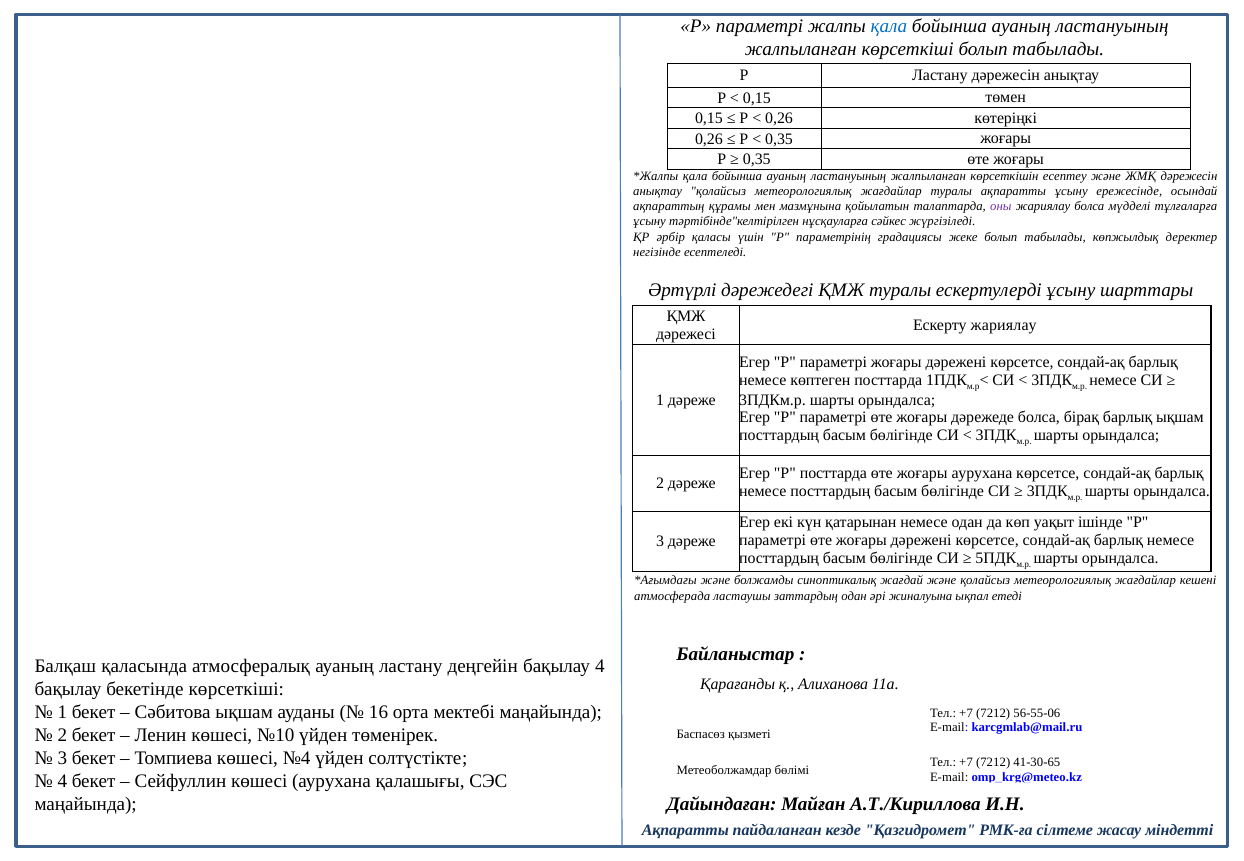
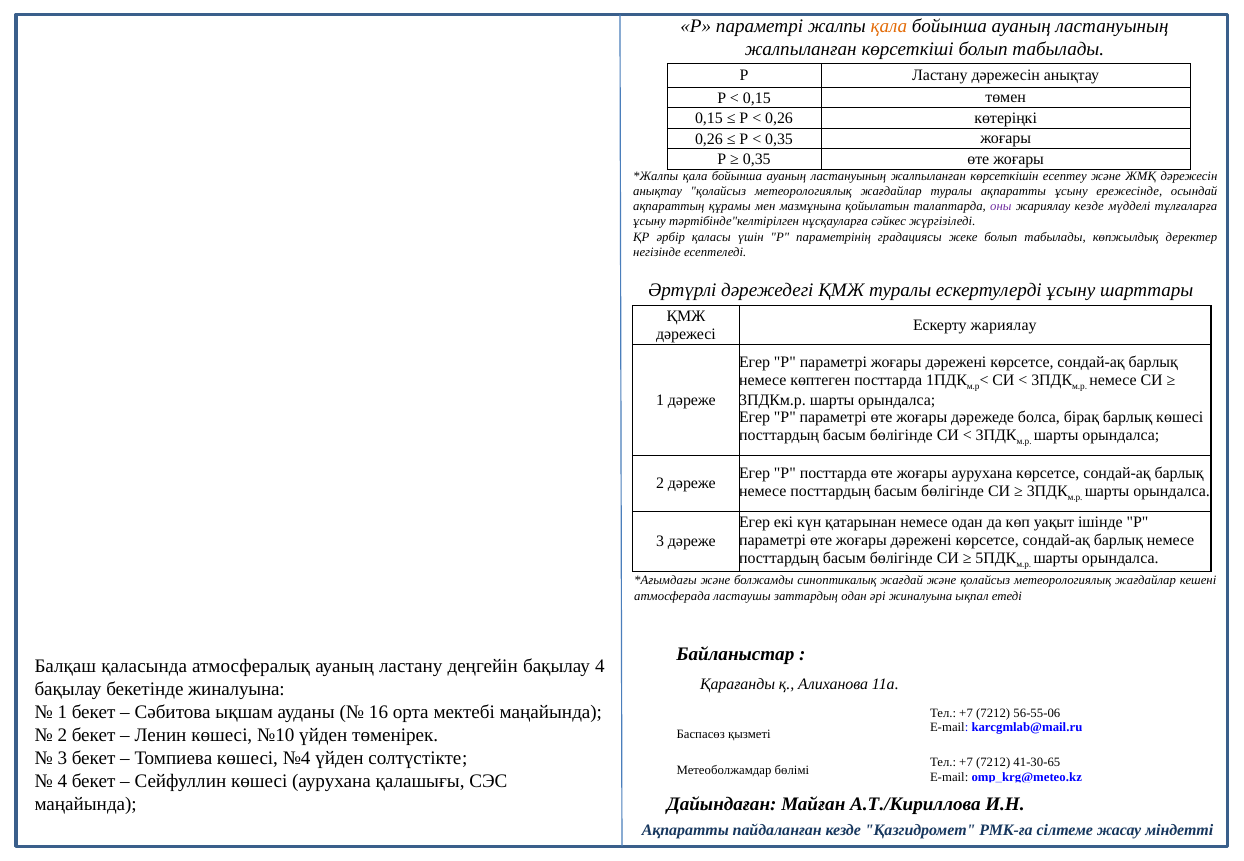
қала colour: blue -> orange (889, 26)
жариялау болса: болса -> кезде (1089, 206)
барлық ықшам: ықшам -> көшесі (1180, 418)
бекетінде көрсеткіші: көрсеткіші -> жиналуына (236, 690)
